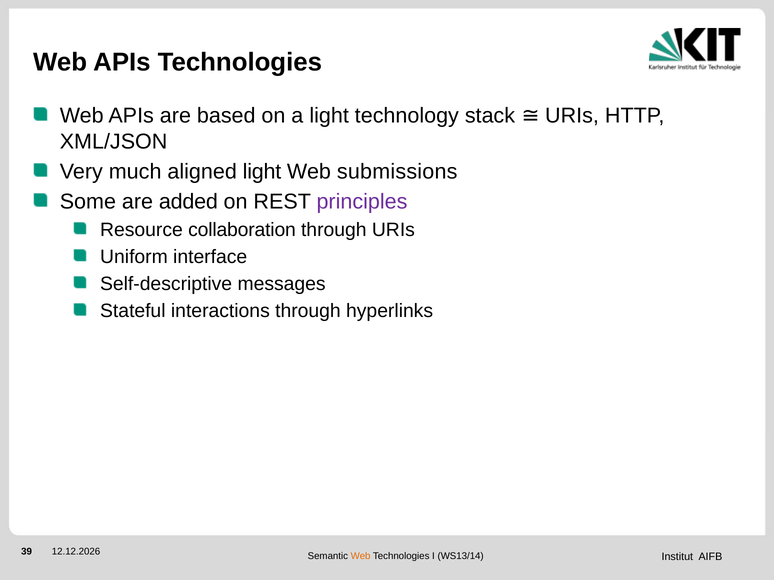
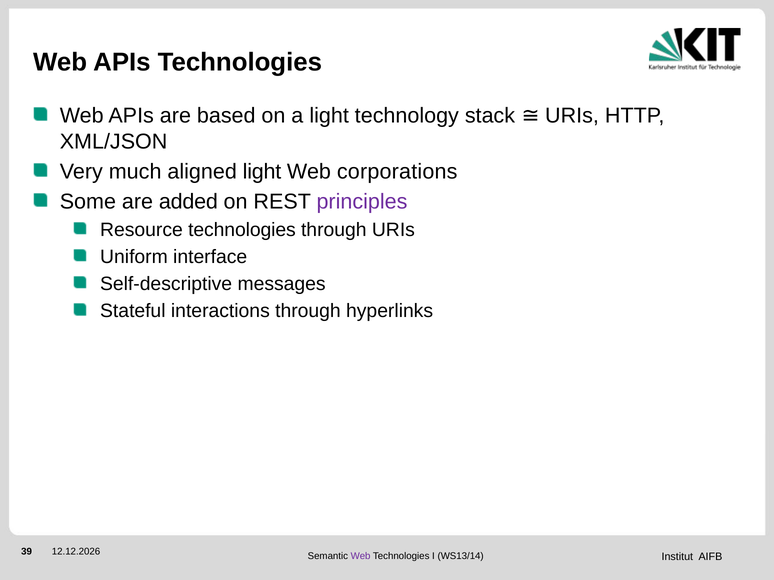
submissions: submissions -> corporations (397, 172)
Resource collaboration: collaboration -> technologies (242, 230)
Web colour: orange -> purple (361, 556)
